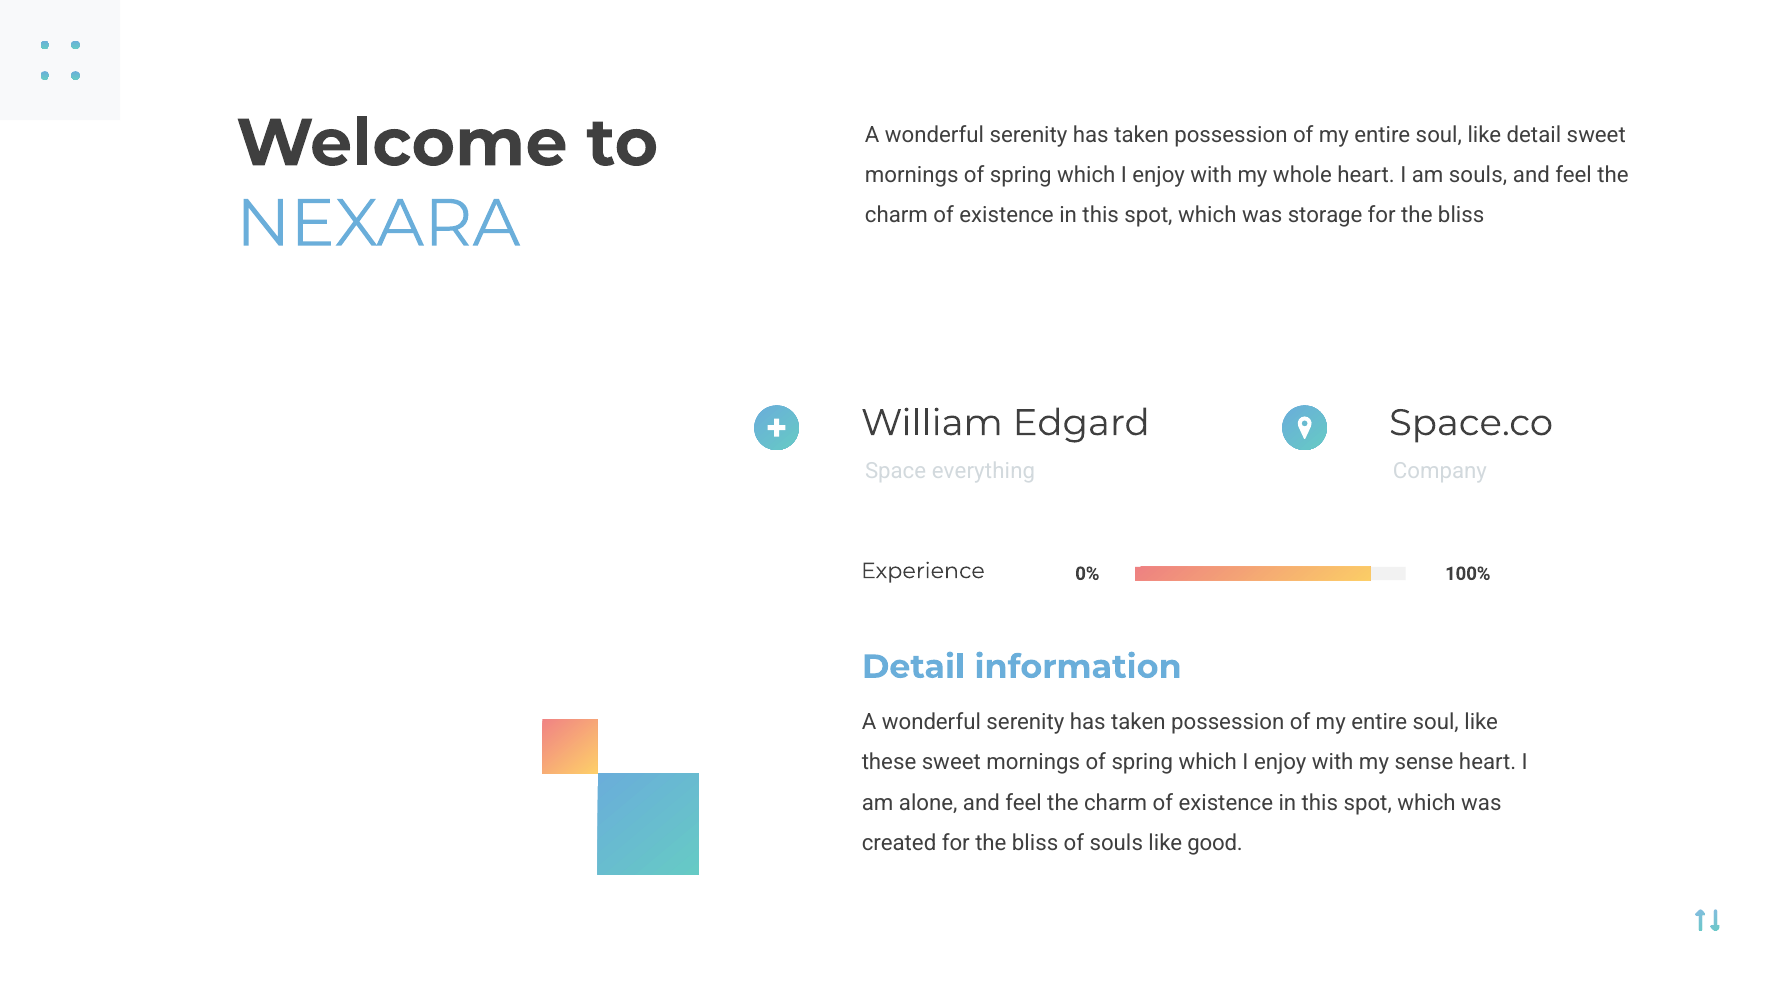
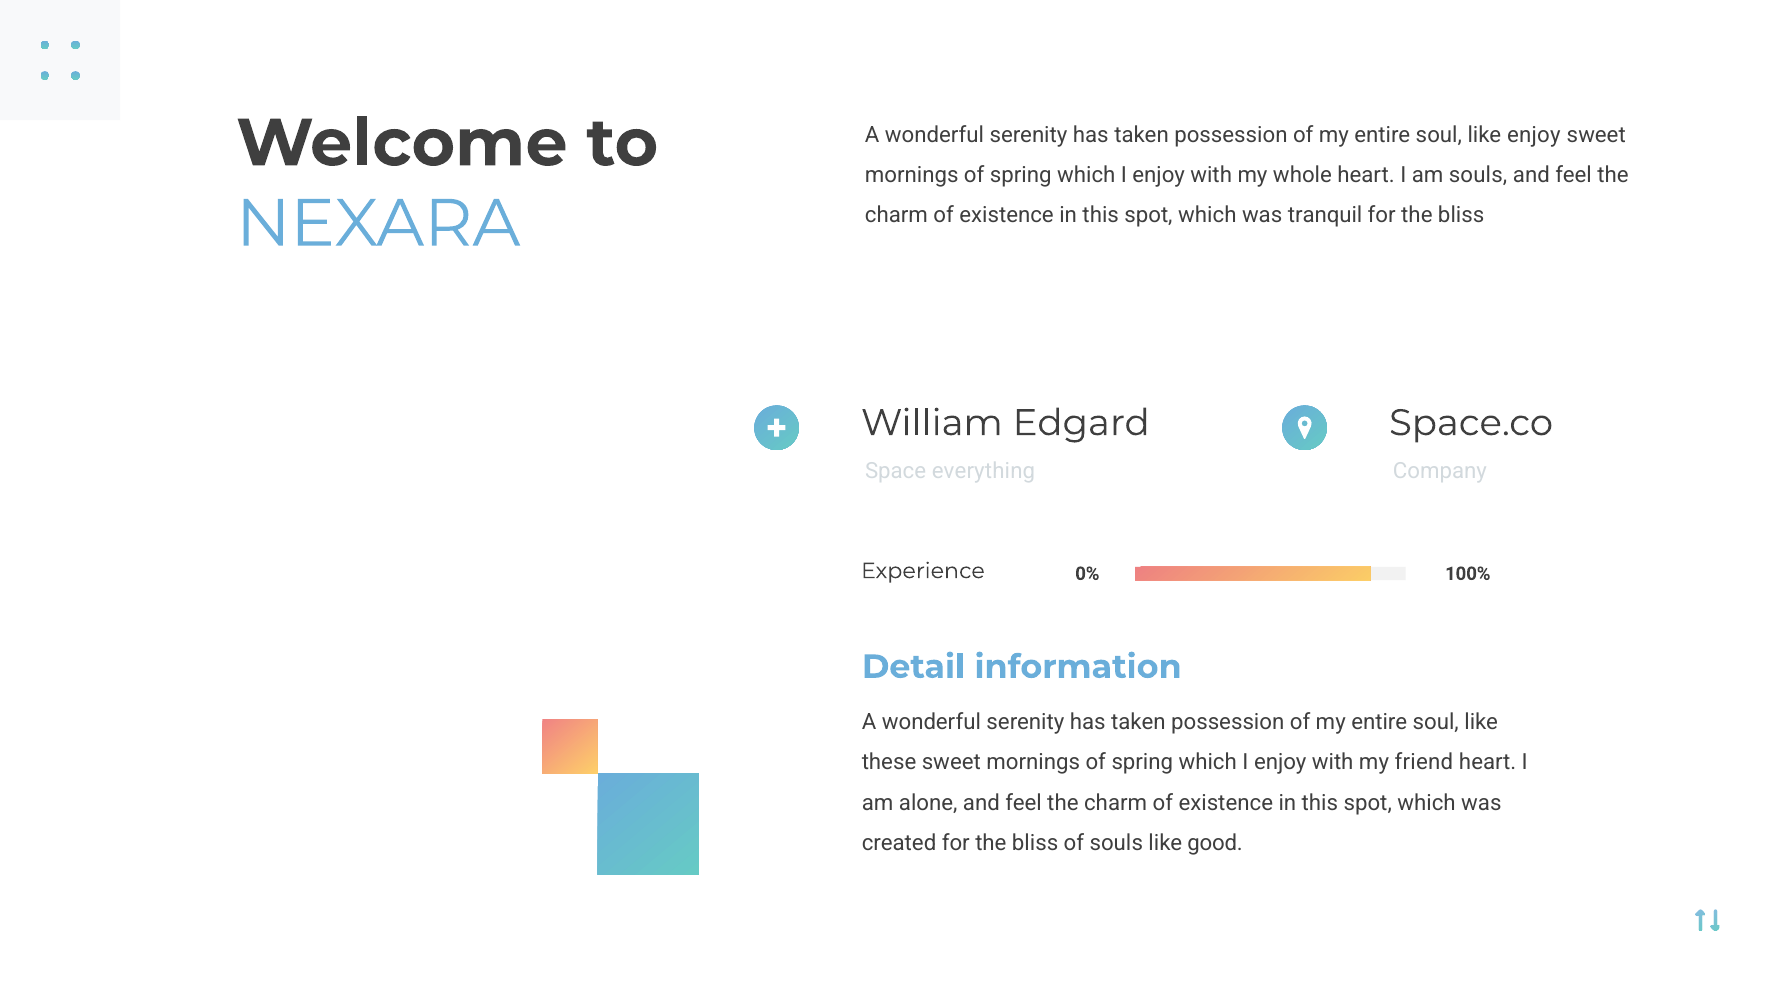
like detail: detail -> enjoy (1534, 135)
storage: storage -> tranquil (1325, 215)
sense: sense -> friend (1424, 763)
